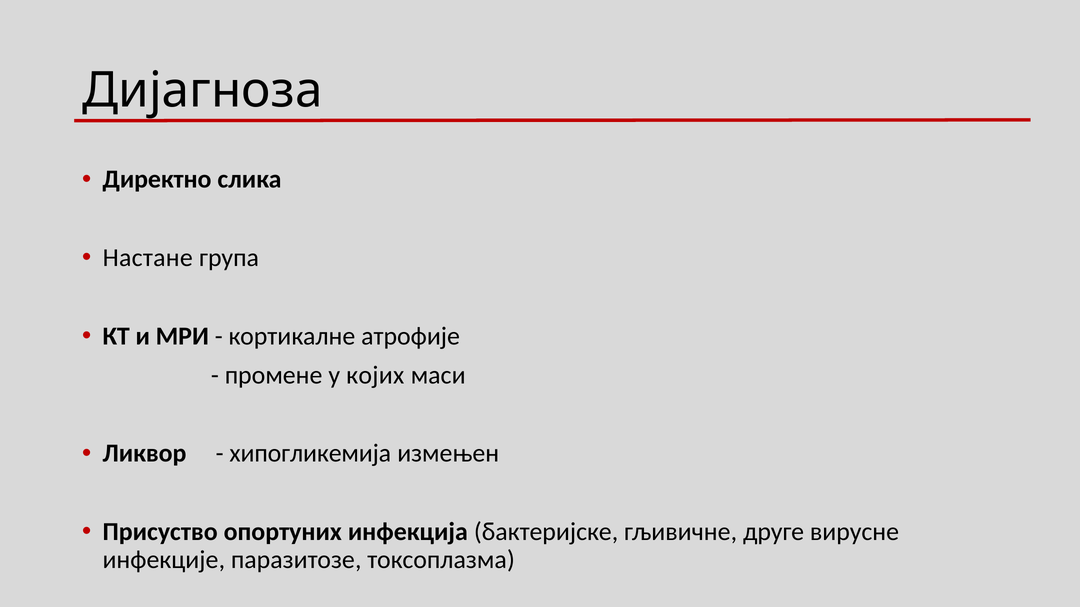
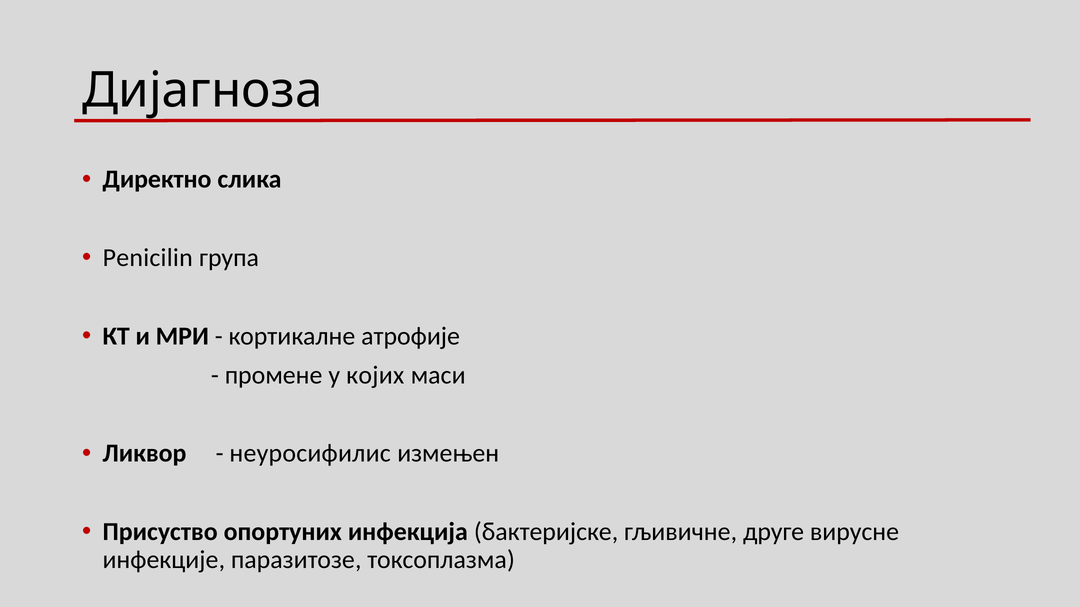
Настане: Настане -> Penicilin (148, 258)
хипогликемија: хипогликемија -> неуросифилис (310, 454)
